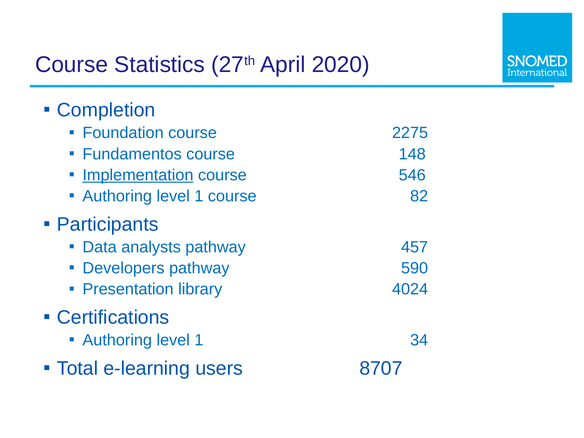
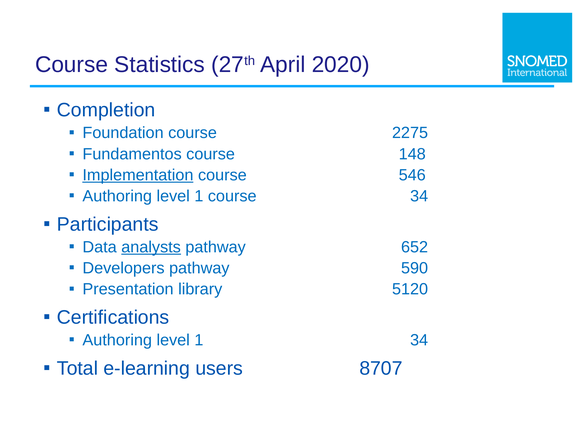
course 82: 82 -> 34 (419, 196)
analysts underline: none -> present (151, 247)
457: 457 -> 652 (415, 247)
4024: 4024 -> 5120 (410, 289)
